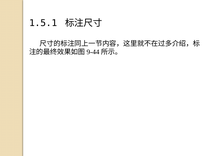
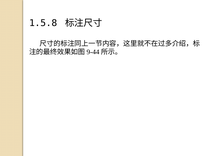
1.5.1: 1.5.1 -> 1.5.8 (43, 23)
